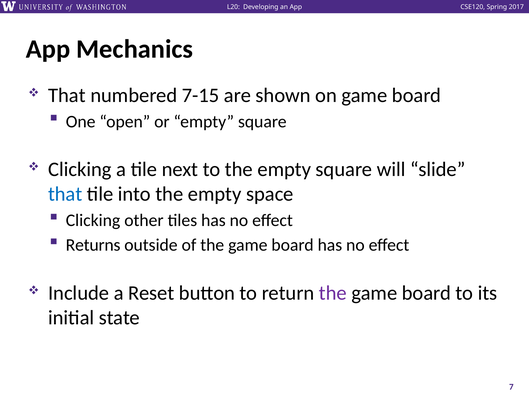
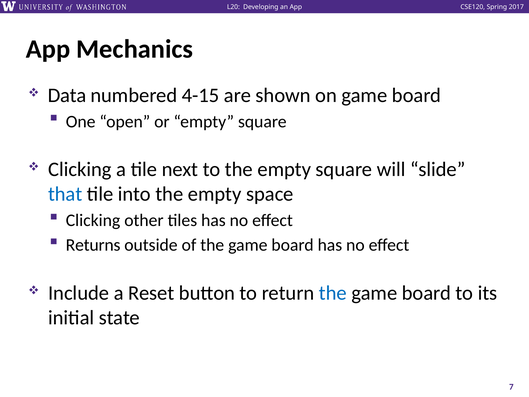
That: That -> Data (67, 95)
7-15: 7-15 -> 4-15 (201, 95)
the colour: purple -> blue (333, 293)
